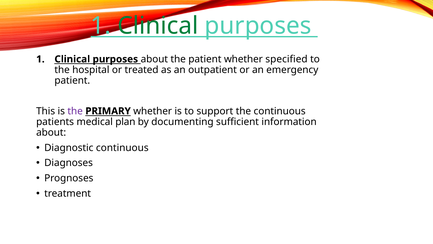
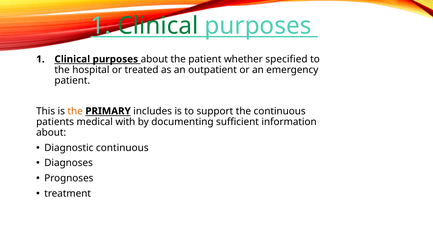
the colour: purple -> orange (75, 111)
PRIMARY whether: whether -> includes (153, 111)
plan: plan -> with (125, 122)
